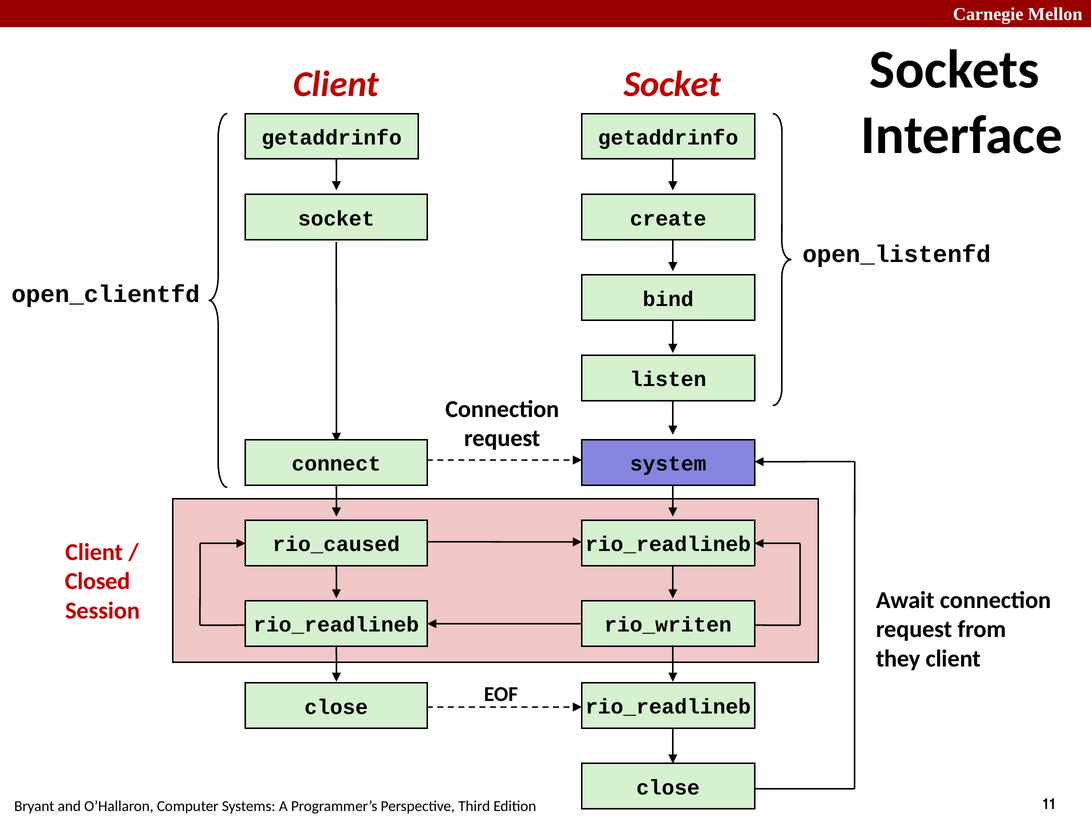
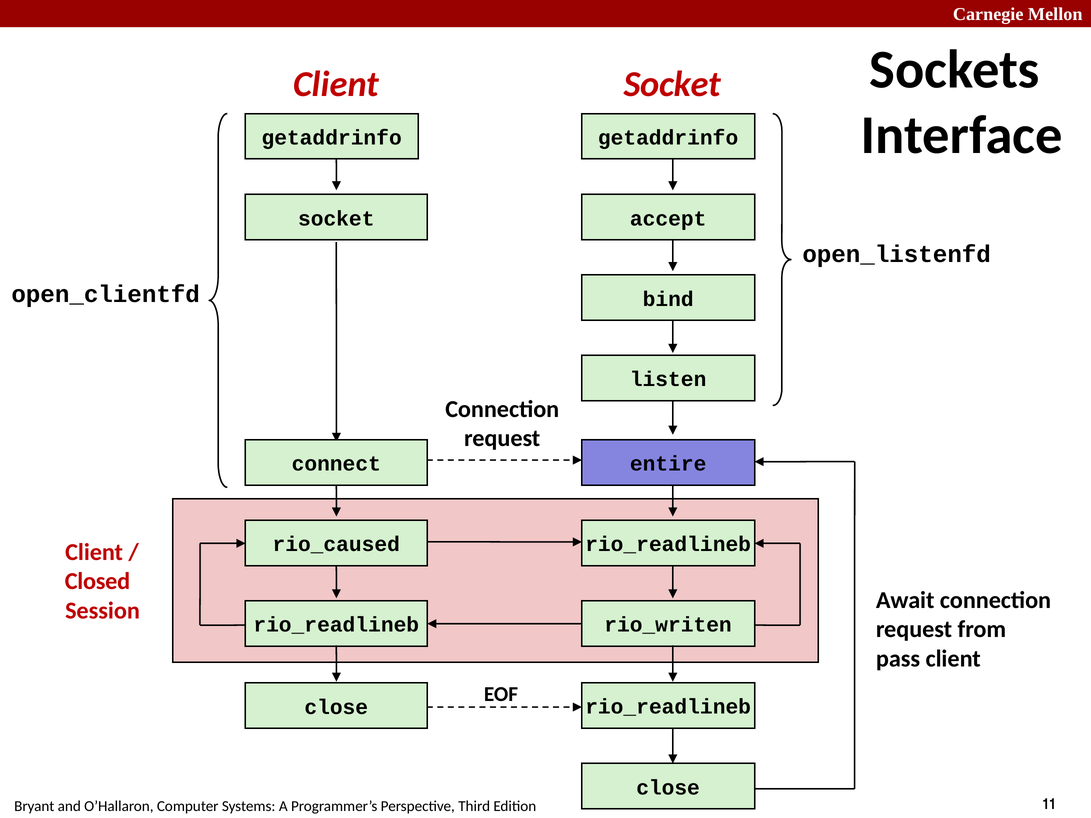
create: create -> accept (668, 219)
system: system -> entire (668, 464)
they: they -> pass (898, 659)
